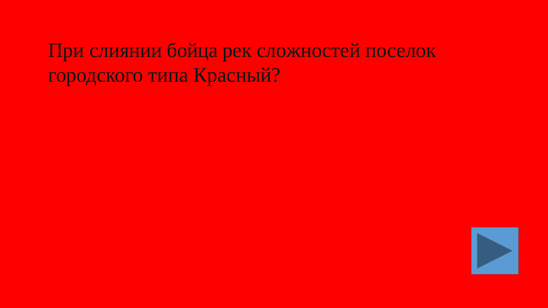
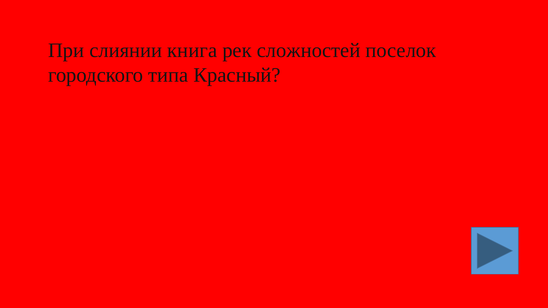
бойца: бойца -> книга (192, 50)
